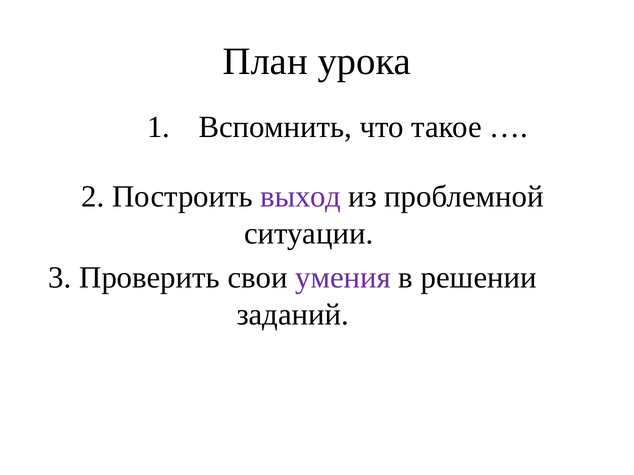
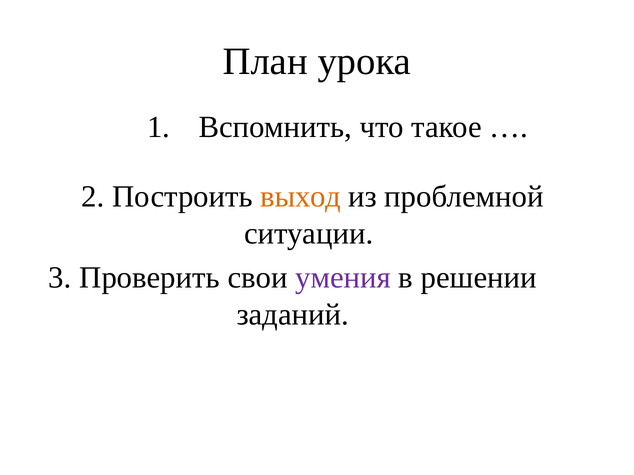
выход colour: purple -> orange (301, 197)
